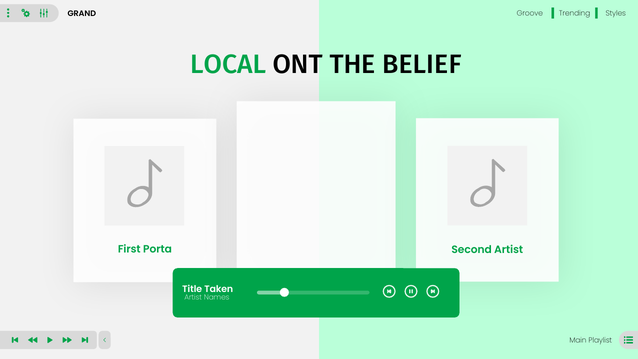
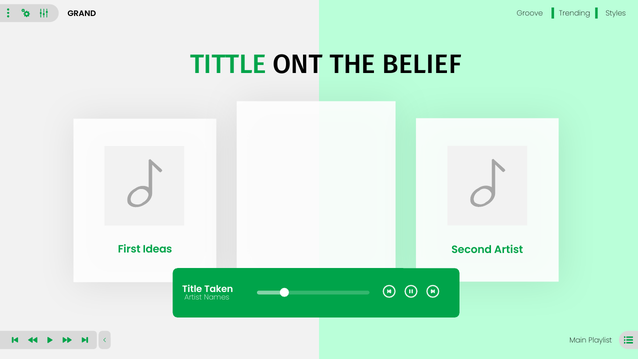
LOCAL: LOCAL -> TITTLE (228, 64)
Porta: Porta -> Ideas (158, 249)
